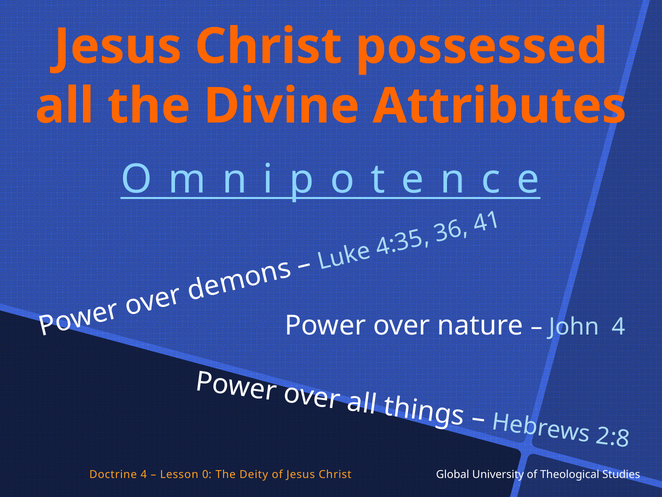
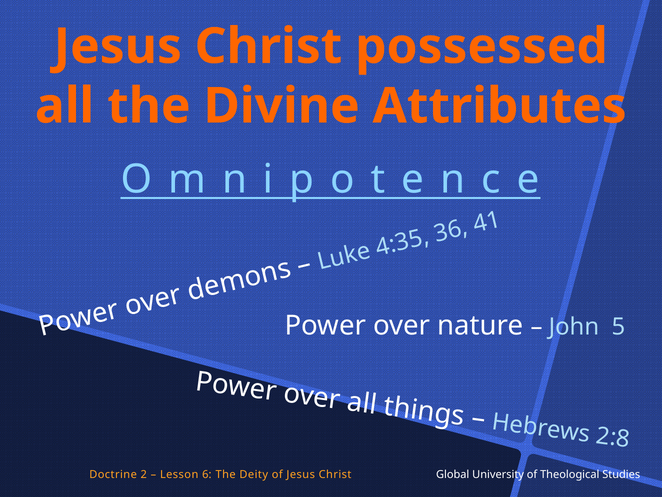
John 4: 4 -> 5 (618, 326)
Doctrine 4: 4 -> 2 (144, 474)
Lesson 0: 0 -> 6 (207, 474)
